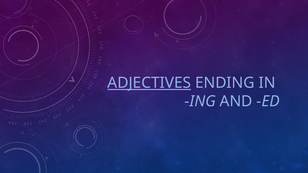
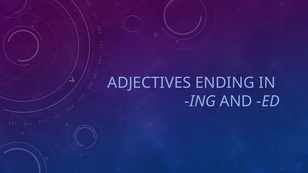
ADJECTIVES underline: present -> none (149, 83)
